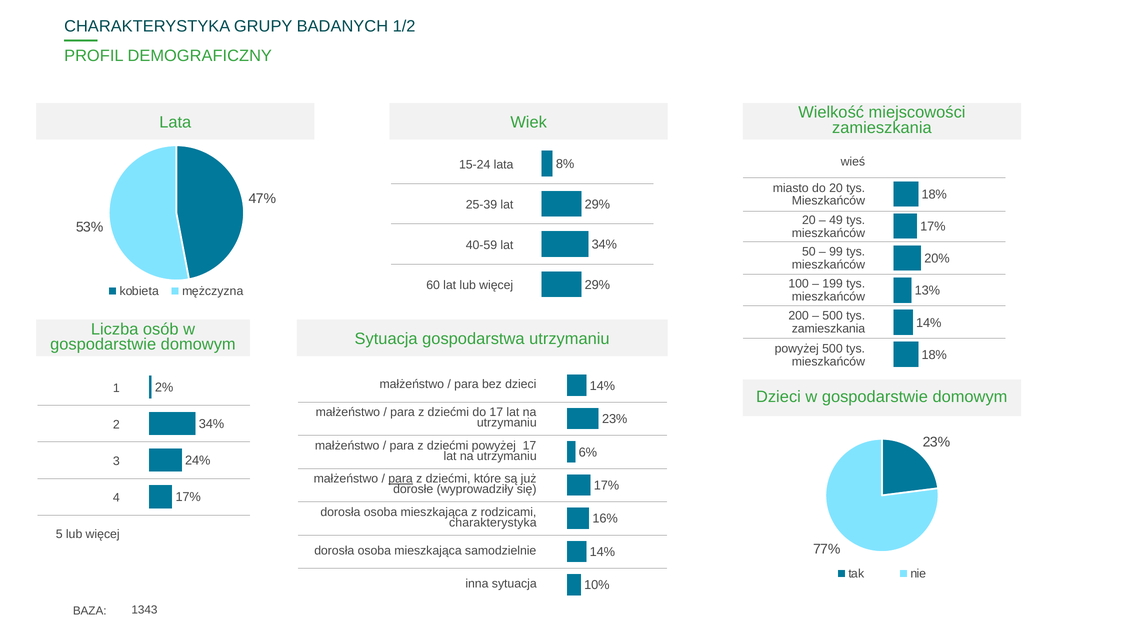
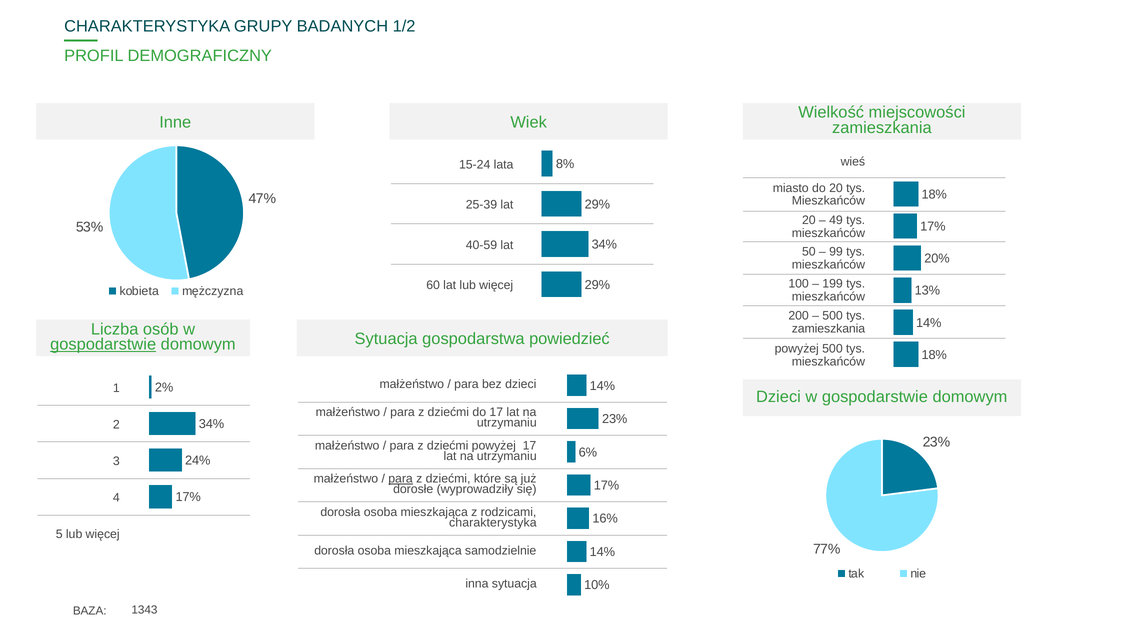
Lata: Lata -> Inne (175, 122)
gospodarstwie underline: none -> present (103, 345)
gospodarstwa utrzymaniu: utrzymaniu -> powiedzieć (569, 339)
